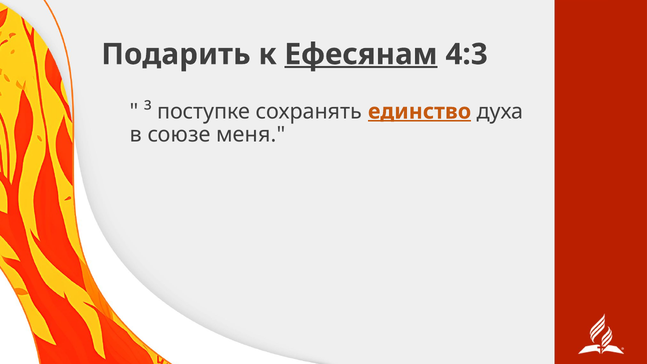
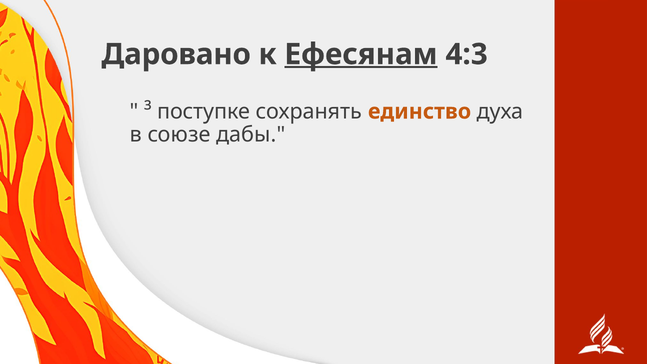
Подарить: Подарить -> Даровано (176, 54)
единство underline: present -> none (420, 111)
меня: меня -> дабы (251, 135)
